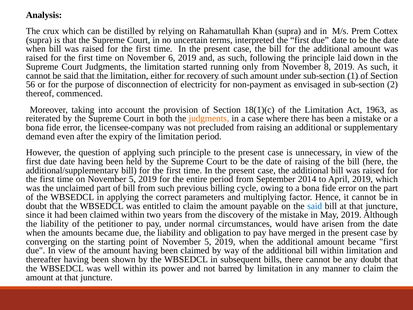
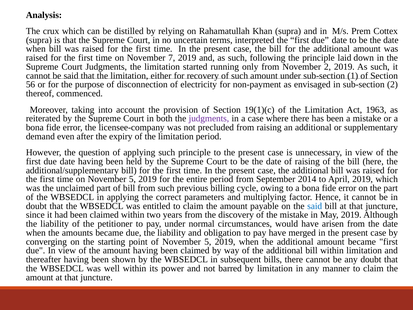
6: 6 -> 7 (172, 58)
November 8: 8 -> 2 (328, 67)
18(1)(c: 18(1)(c -> 19(1)(c (259, 110)
judgments colour: orange -> purple (209, 118)
